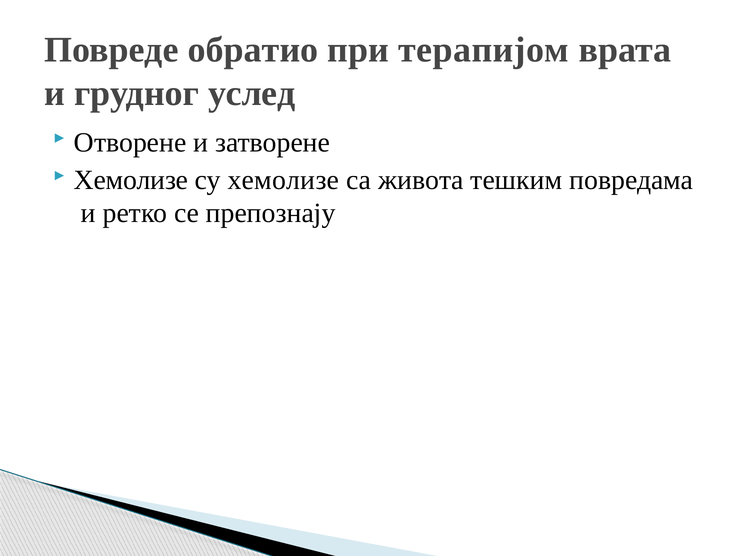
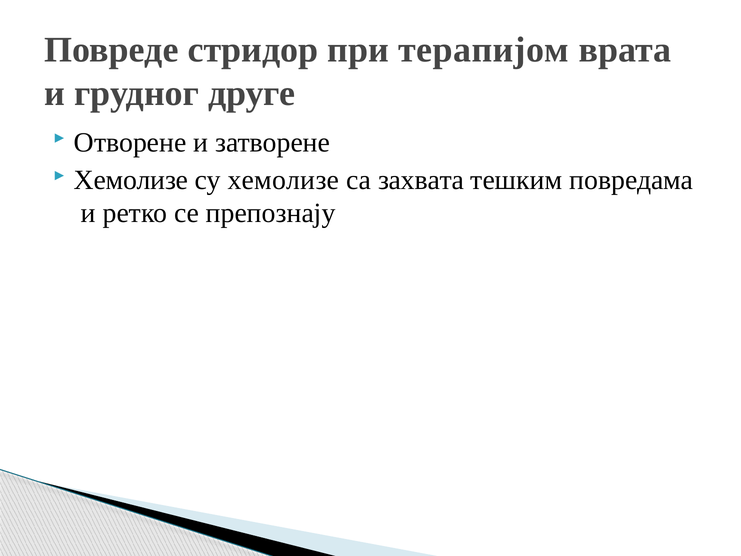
обратио: обратио -> стридор (253, 50)
услед: услед -> друге (252, 93)
живота: живота -> захвата (421, 180)
